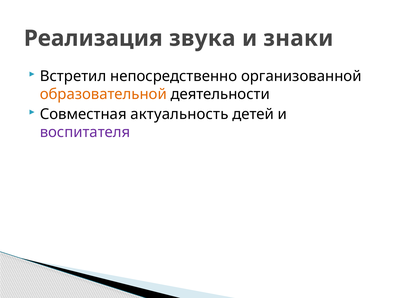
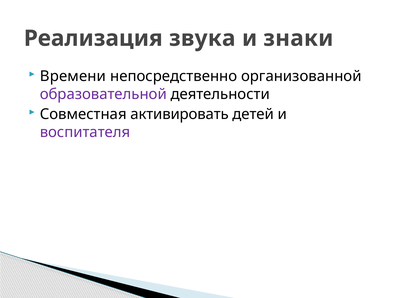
Встретил: Встретил -> Времени (73, 76)
образовательной colour: orange -> purple (103, 94)
актуальность: актуальность -> активировать (180, 115)
